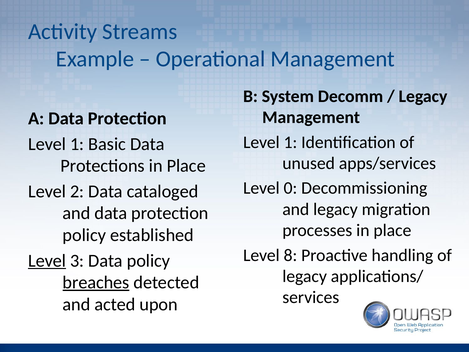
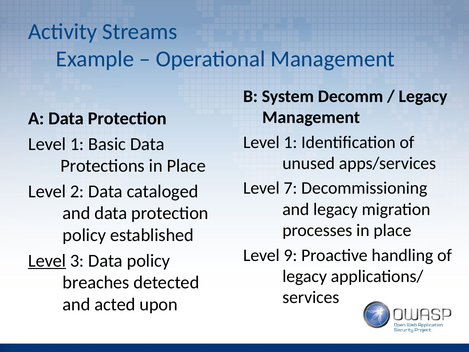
0: 0 -> 7 (290, 188)
8: 8 -> 9 (290, 255)
breaches underline: present -> none (96, 282)
